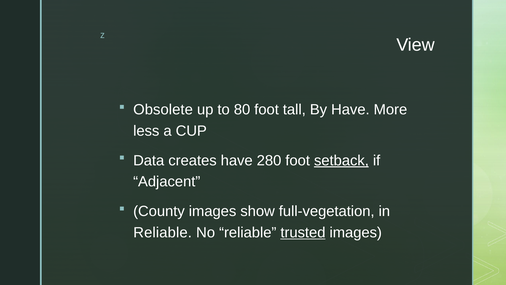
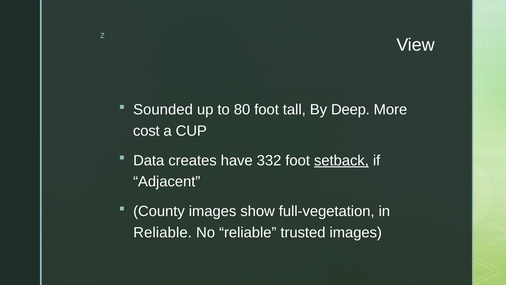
Obsolete: Obsolete -> Sounded (163, 109)
By Have: Have -> Deep (350, 109)
less: less -> cost (146, 131)
280: 280 -> 332 (269, 160)
trusted underline: present -> none (303, 232)
